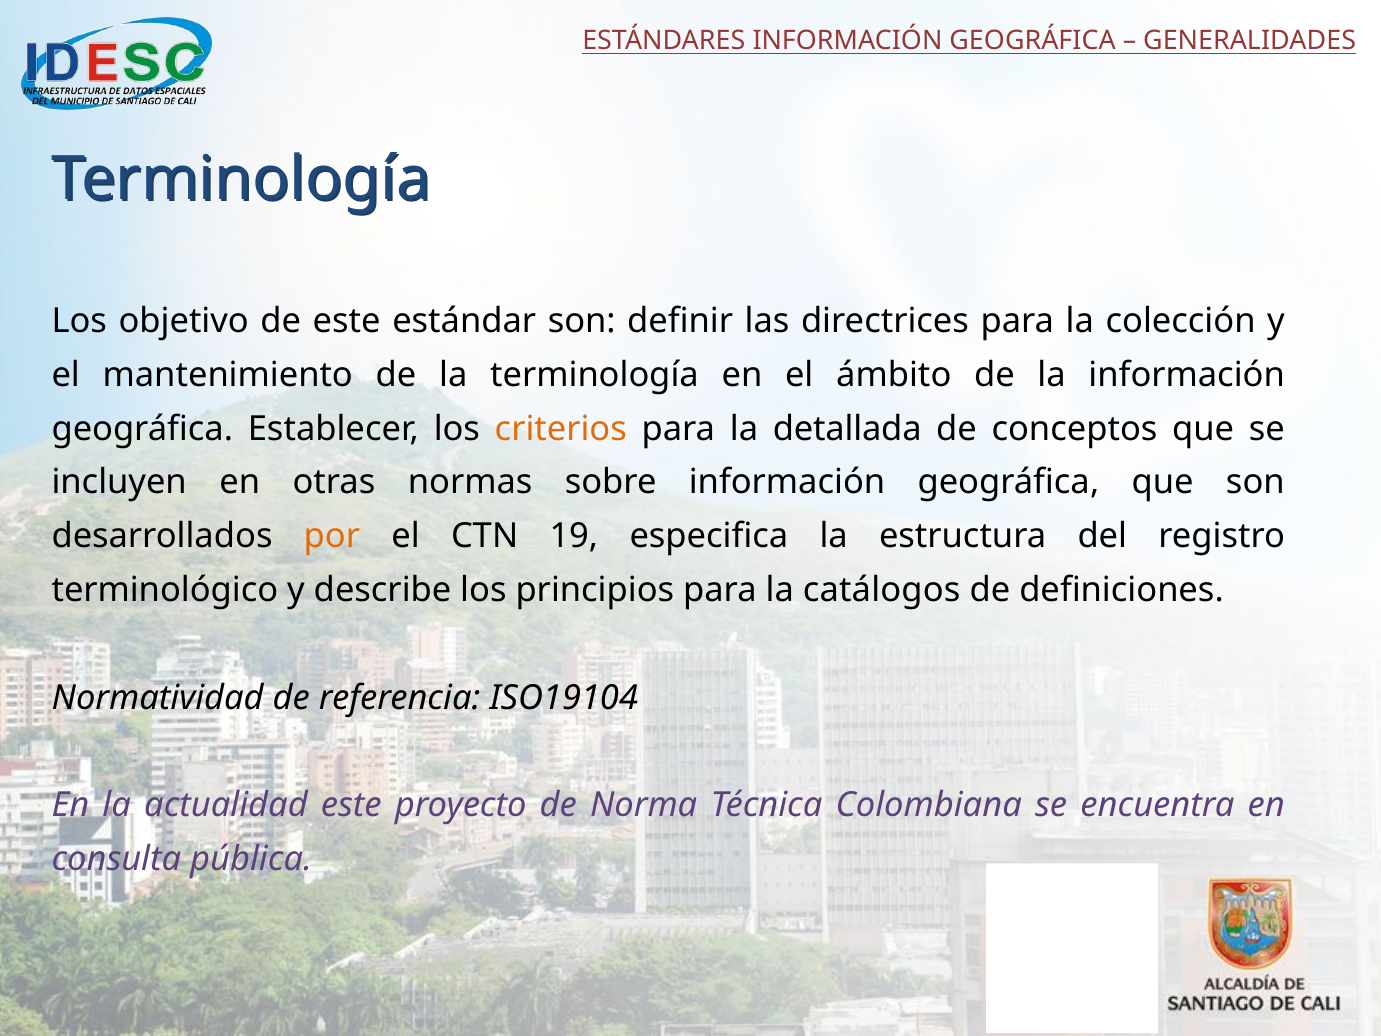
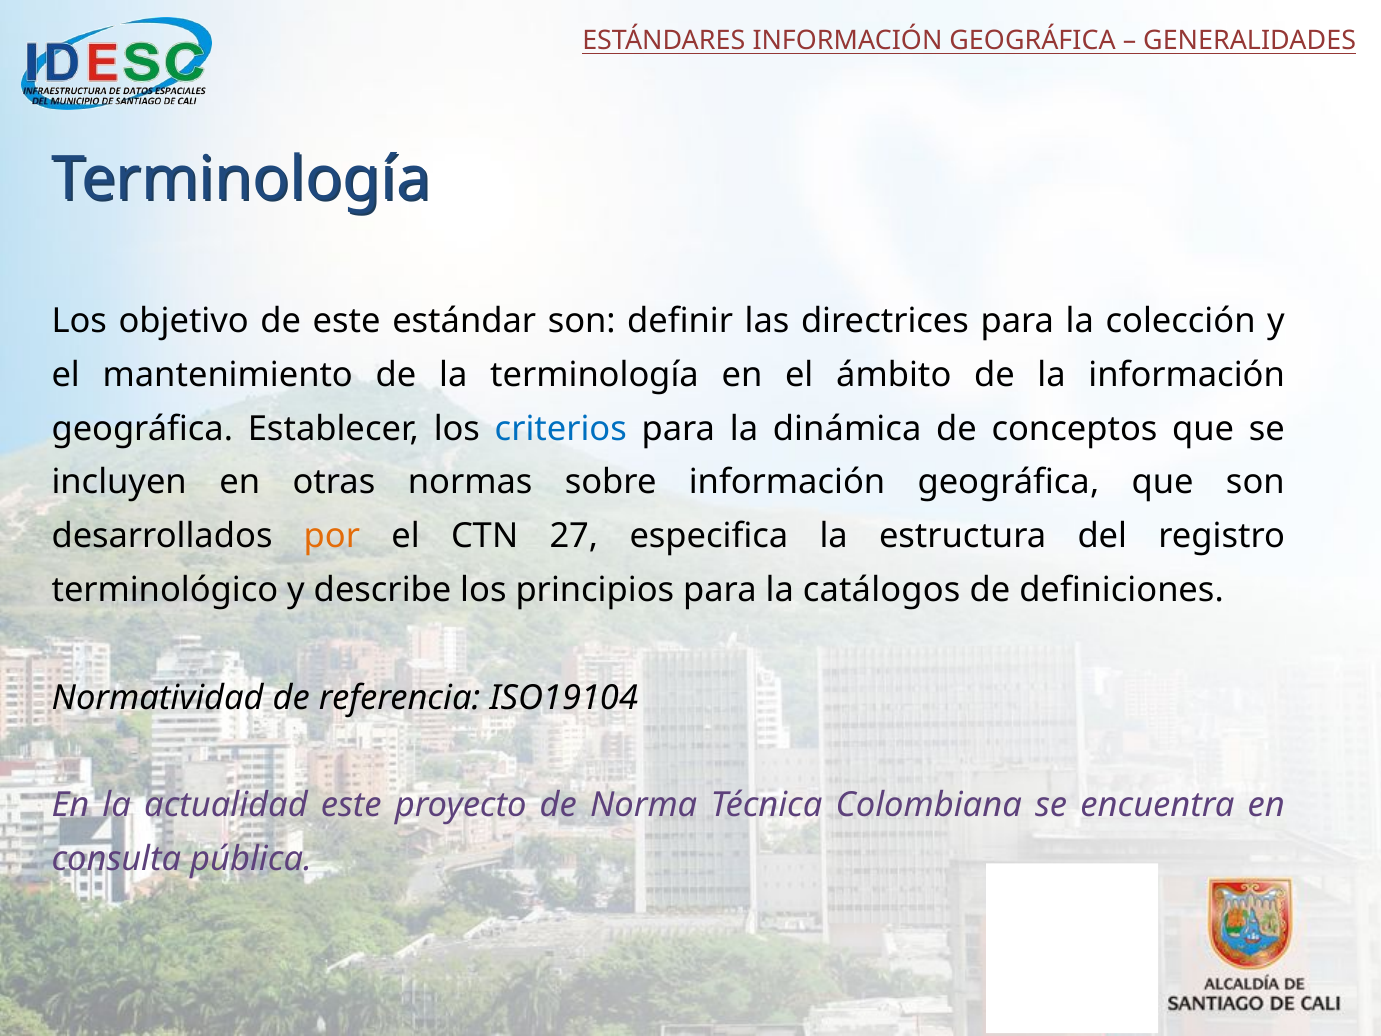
criterios colour: orange -> blue (561, 429)
detallada: detallada -> dinámica (847, 429)
19: 19 -> 27 (574, 536)
